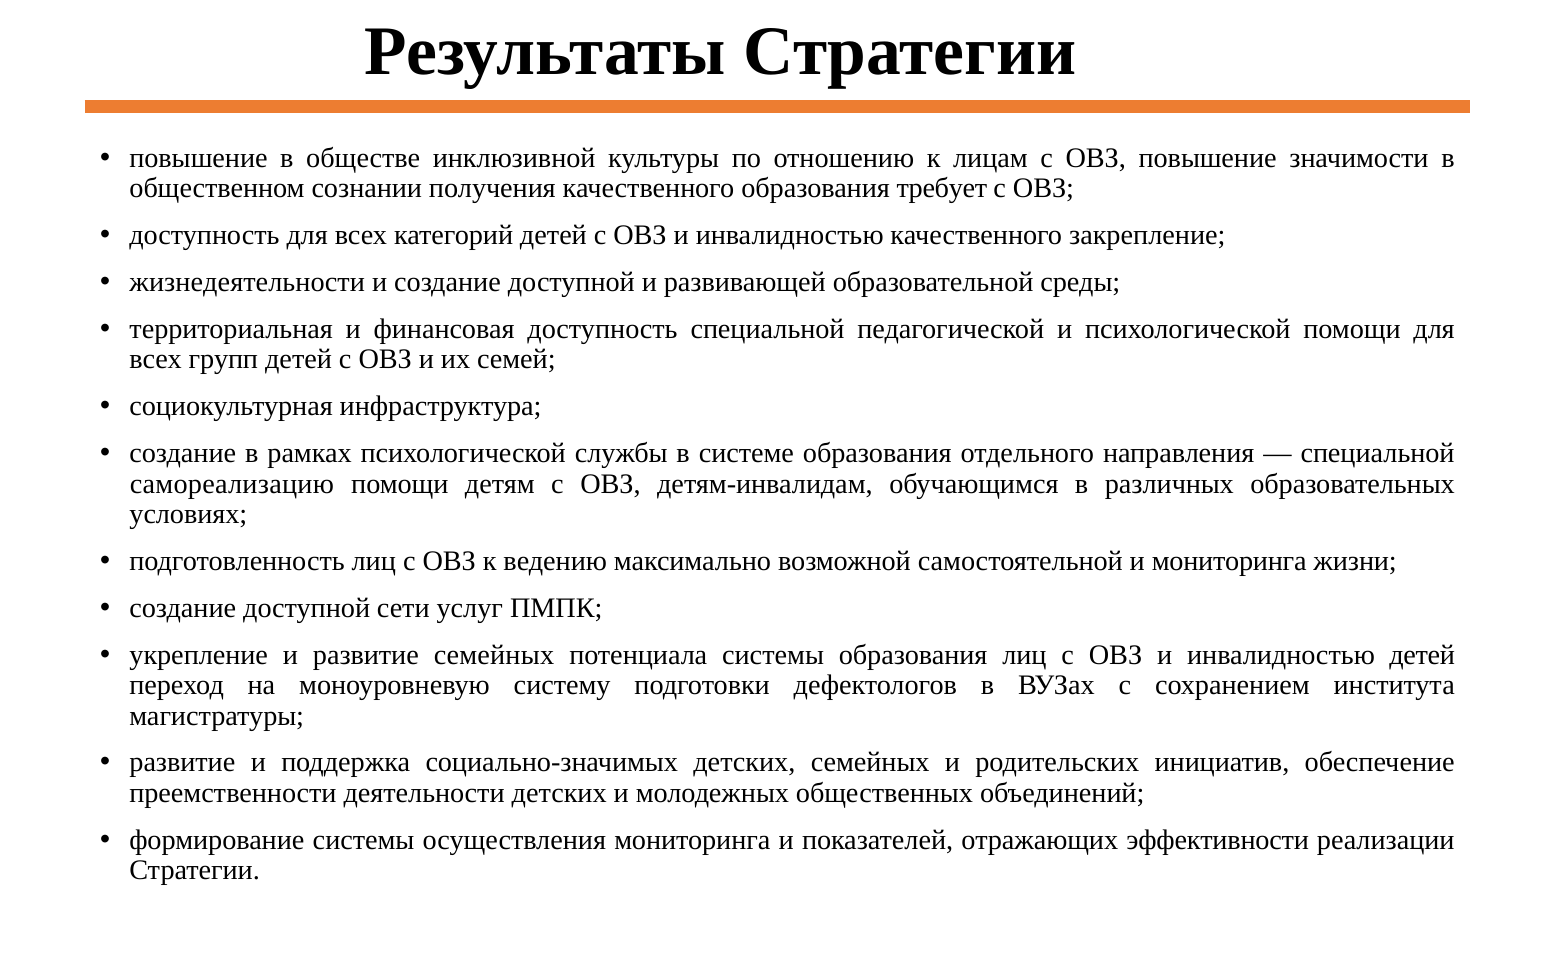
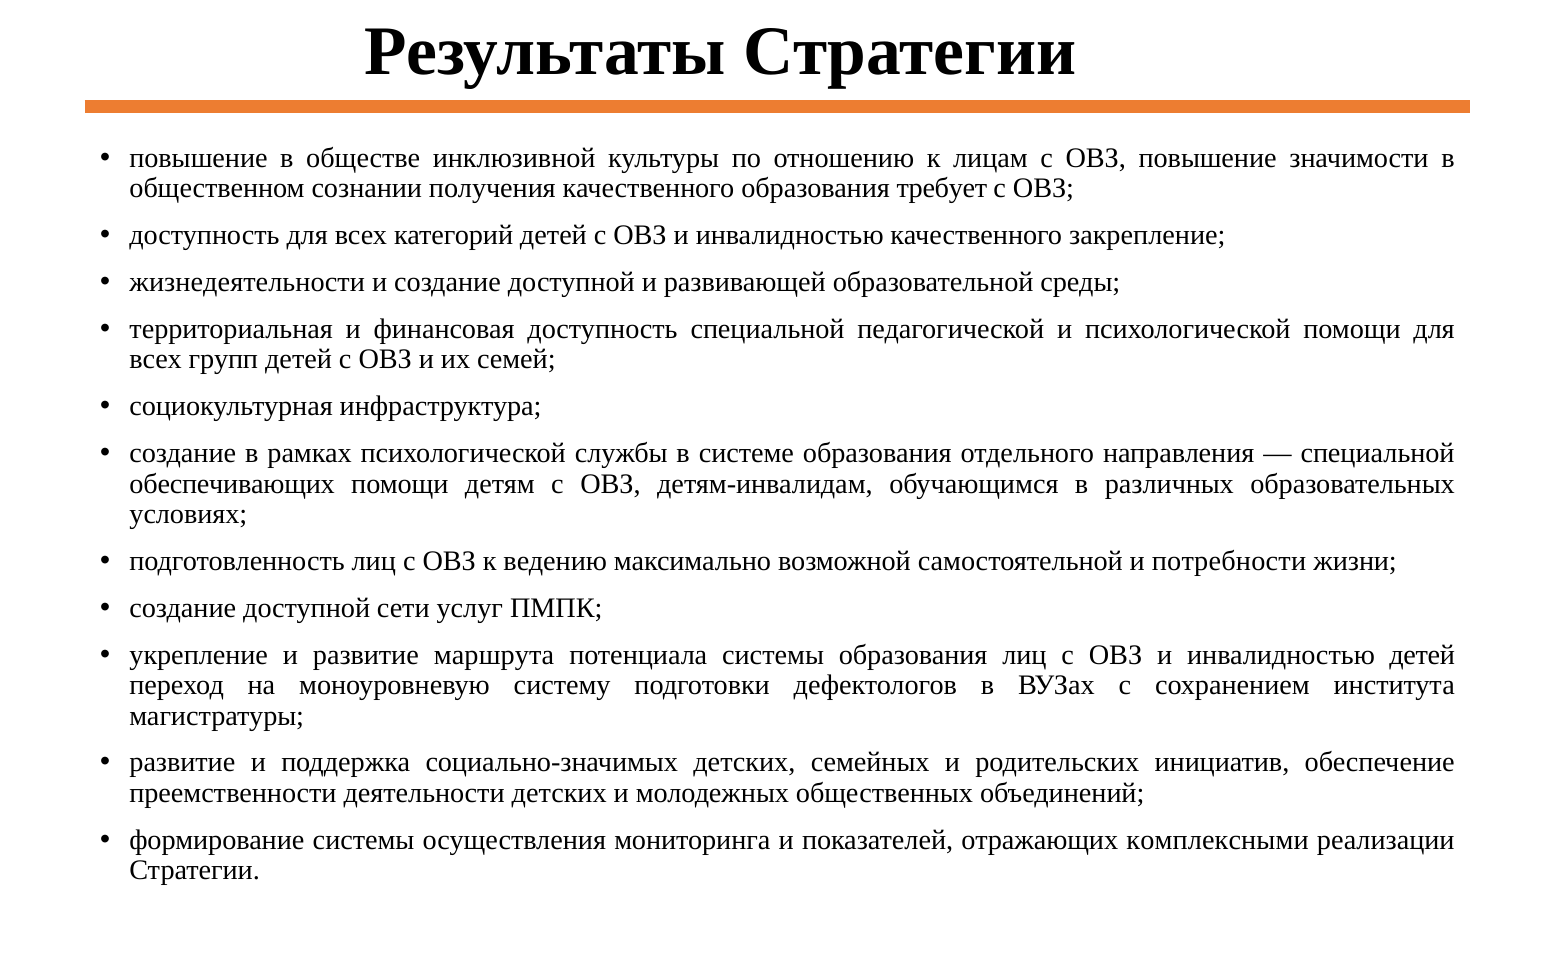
самореализацию: самореализацию -> обеспечивающих (232, 484)
и мониторинга: мониторинга -> потребности (1229, 561)
развитие семейных: семейных -> маршрута (494, 655)
эффективности: эффективности -> комплексными (1218, 840)
